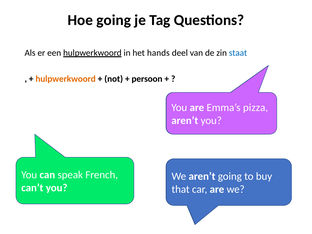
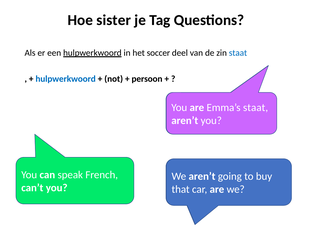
Hoe going: going -> sister (114, 20)
hands: hands -> soccer (158, 53)
hulpwerkwoord colour: orange -> blue (66, 79)
pizza: pizza -> staat (256, 108)
